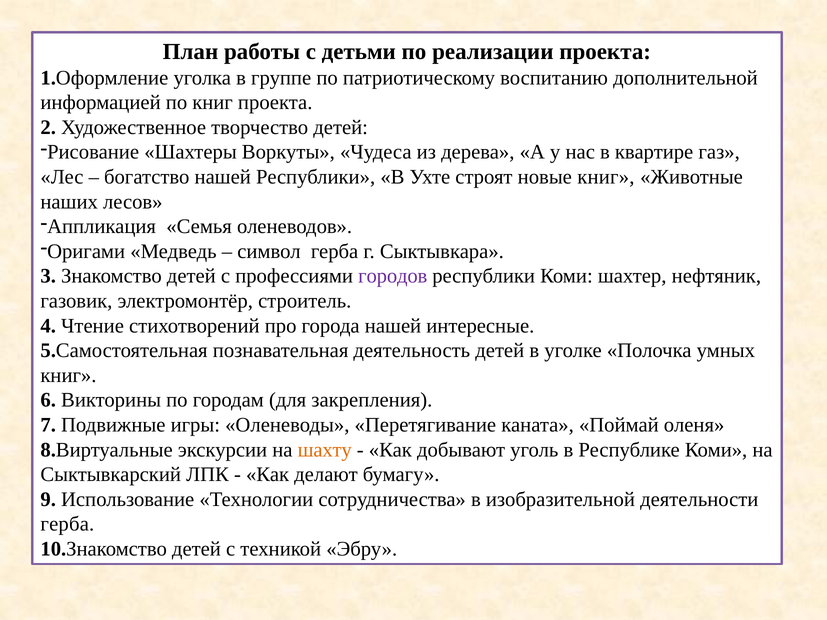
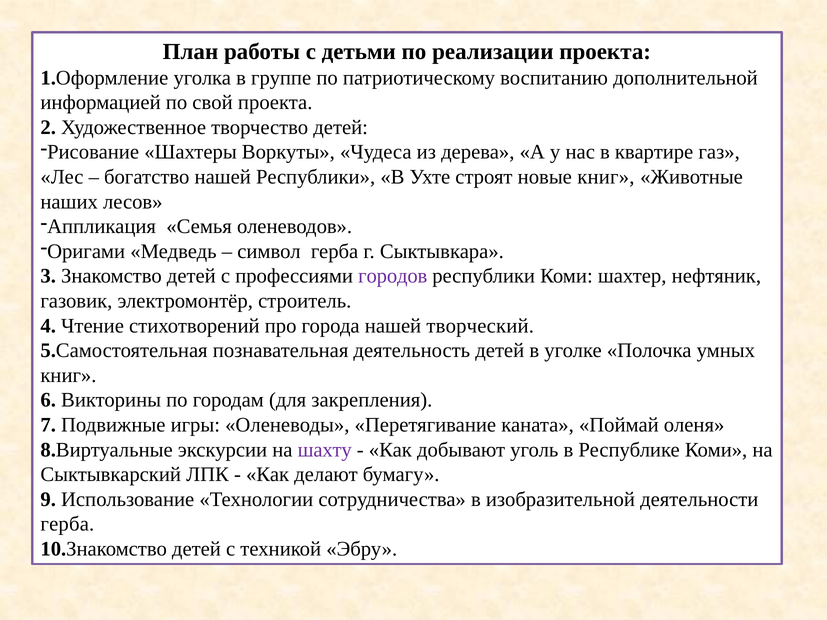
по книг: книг -> свой (213, 103)
интересные: интересные -> творческий (480, 326)
шахту colour: orange -> purple (325, 450)
